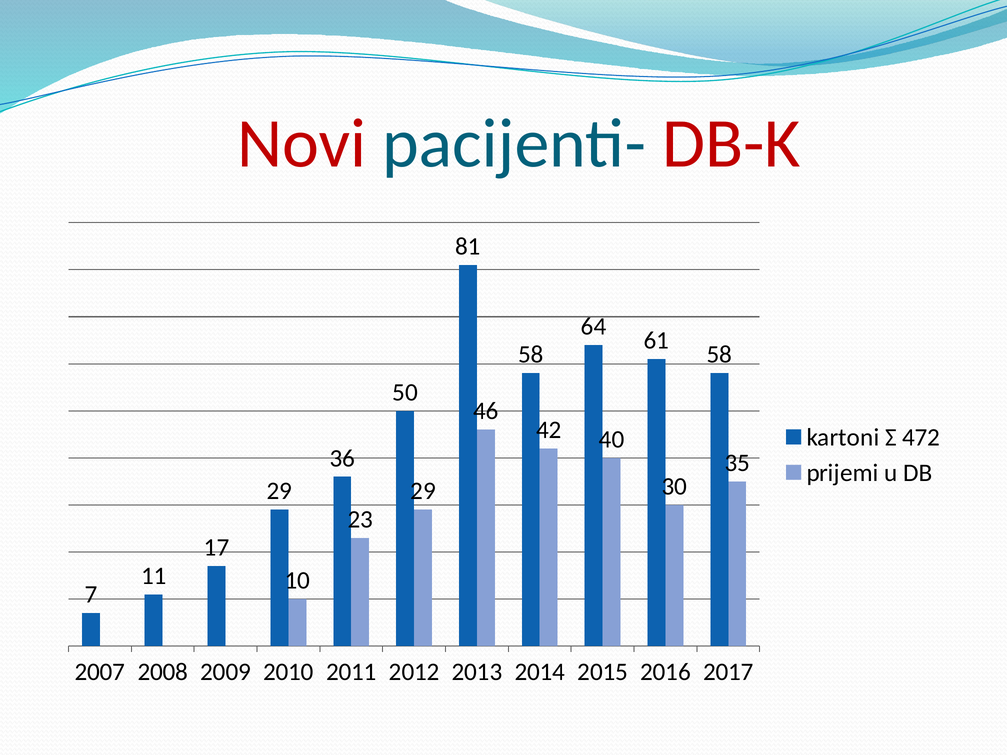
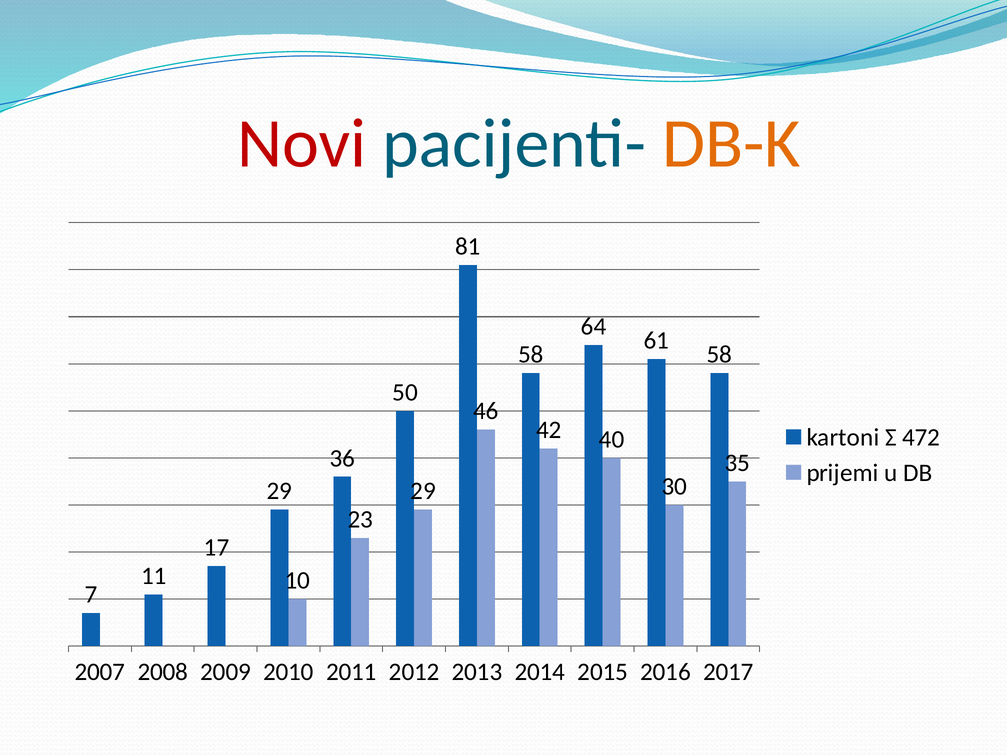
DB-K colour: red -> orange (731, 144)
